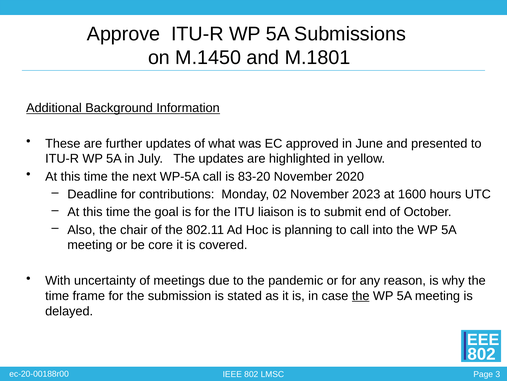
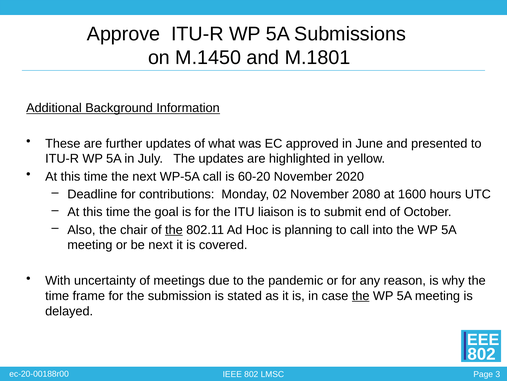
83-20: 83-20 -> 60-20 (254, 176)
2023: 2023 -> 2080 (366, 194)
the underline: none -> present (174, 229)
be core: core -> next (161, 245)
